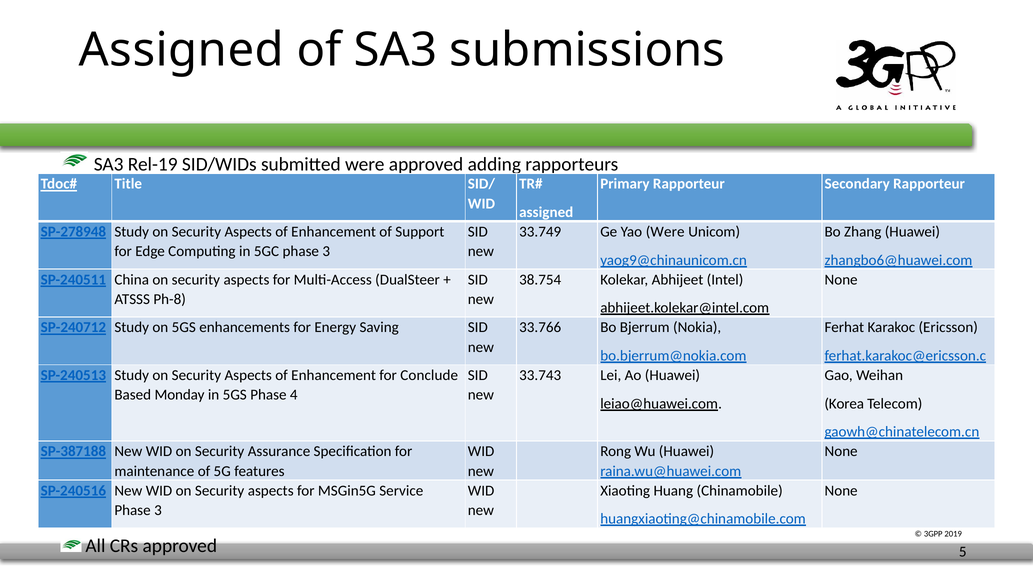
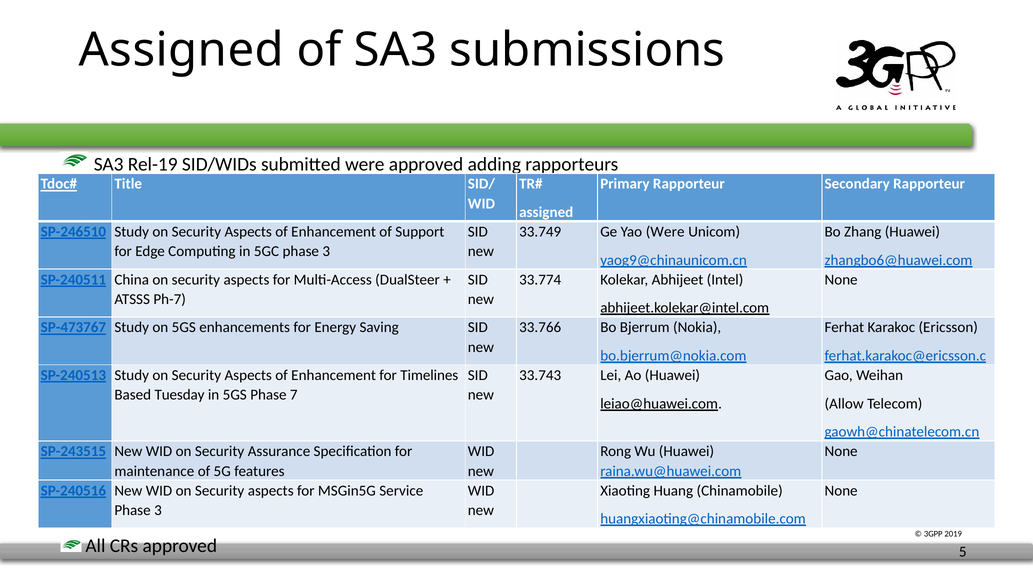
SP-278948: SP-278948 -> SP-246510 (73, 232)
38.754: 38.754 -> 33.774 (540, 280)
Ph-8: Ph-8 -> Ph-7 (170, 299)
SP-240712: SP-240712 -> SP-473767 (73, 328)
Conclude: Conclude -> Timelines (429, 375)
Monday: Monday -> Tuesday (180, 395)
4: 4 -> 7 (294, 395)
Korea: Korea -> Allow (844, 404)
SP-387188: SP-387188 -> SP-243515 (73, 451)
